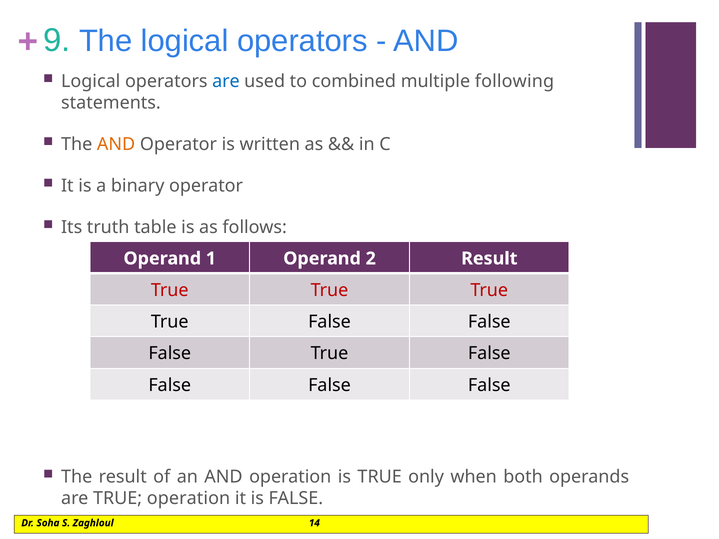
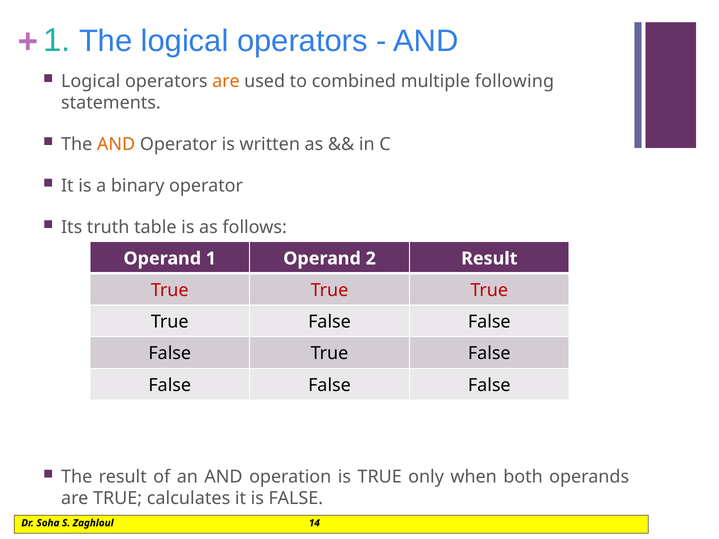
9: 9 -> 1 (57, 41)
are colour: blue -> orange (226, 81)
TRUE operation: operation -> calculates (189, 499)
